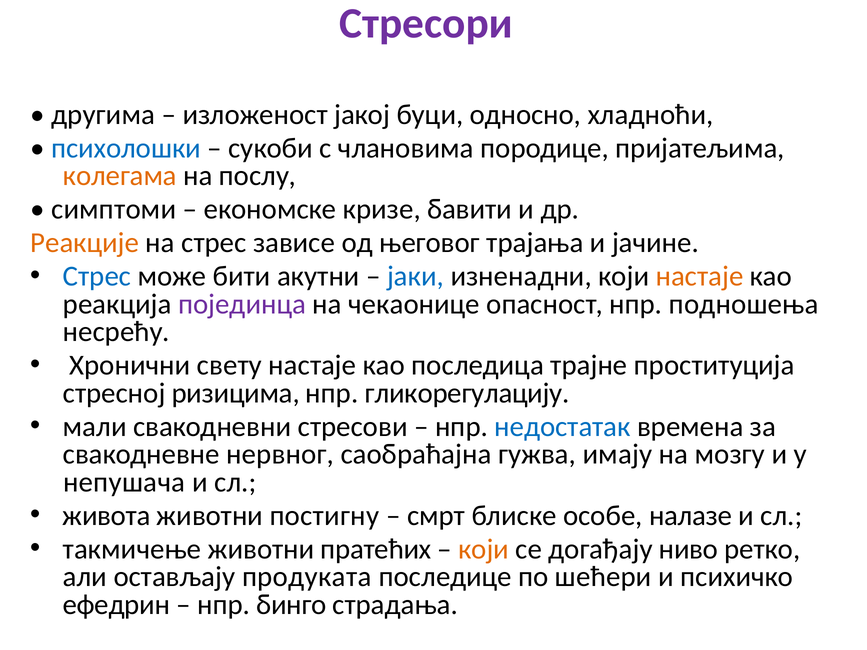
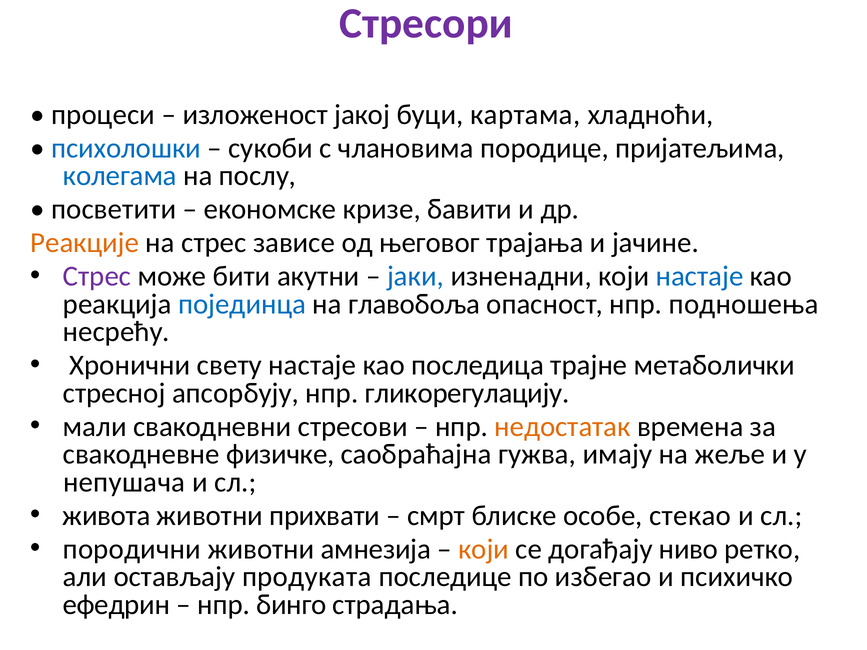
другима: другима -> процеси (103, 115)
односно: односно -> картама (525, 115)
колегама colour: orange -> blue (120, 176)
симптоми: симптоми -> посветити (114, 209)
Стрес colour: blue -> purple (97, 276)
настаје colour: orange -> blue (700, 276)
појединца colour: purple -> blue (242, 304)
чекаонице: чекаонице -> главобоља (414, 304)
проституција: проституција -> метаболички (714, 365)
ризицима: ризицима -> апсорбују (235, 393)
недостатак colour: blue -> orange (562, 427)
нервног: нервног -> физичке (280, 455)
мозгу: мозгу -> жеље (730, 455)
постигну: постигну -> прихвати (325, 516)
налазе: налазе -> стекао (690, 516)
такмичење: такмичење -> породични (132, 549)
пратећих: пратећих -> амнезија (376, 549)
шећери: шећери -> избегао (603, 577)
